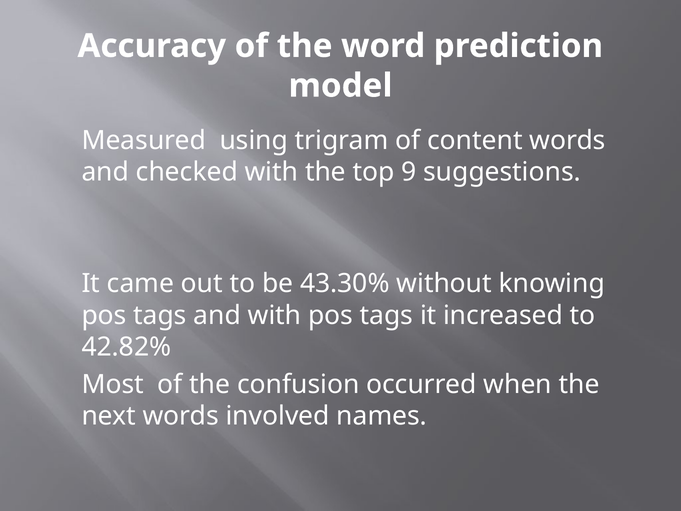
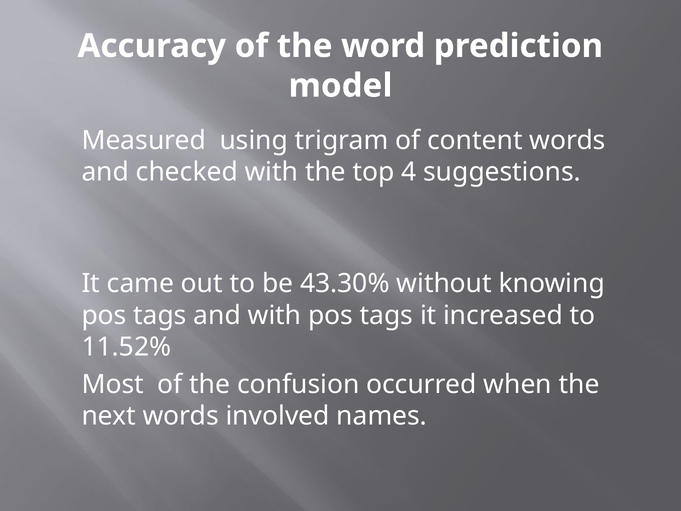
9: 9 -> 4 (409, 172)
42.82%: 42.82% -> 11.52% (126, 347)
